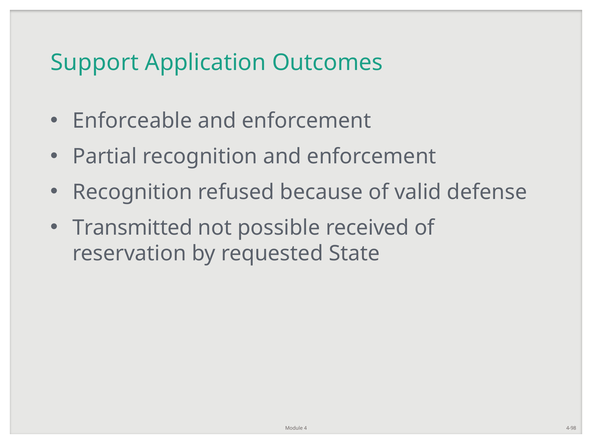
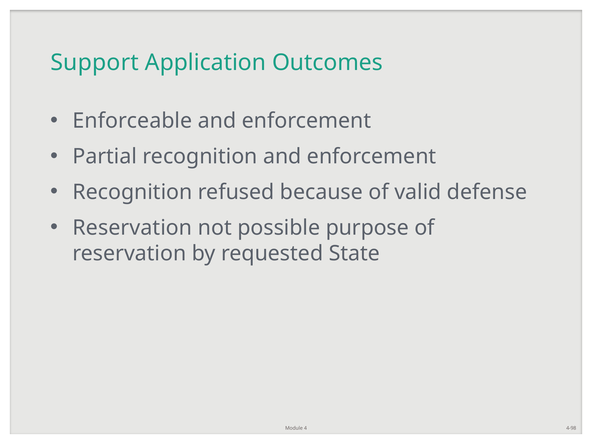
Transmitted: Transmitted -> Reservation (132, 228)
received: received -> purpose (367, 228)
